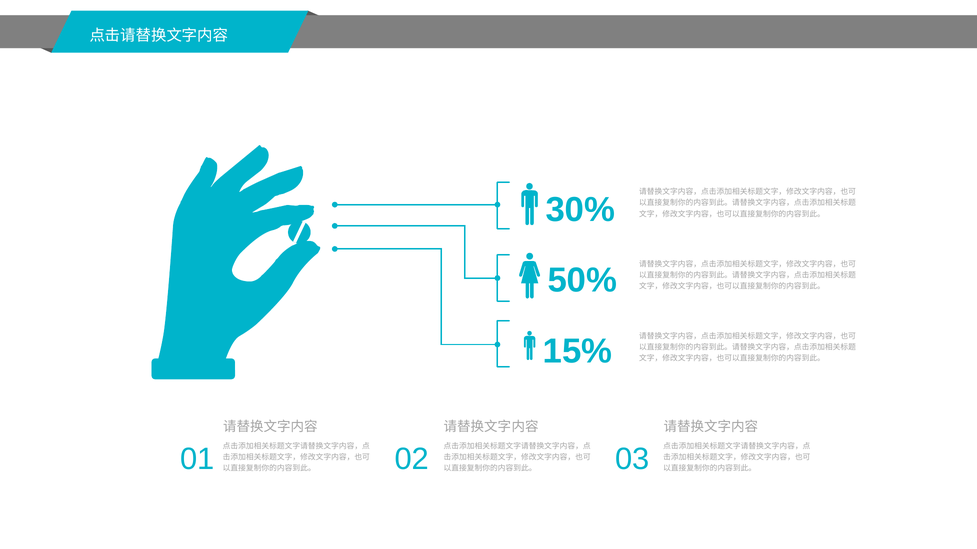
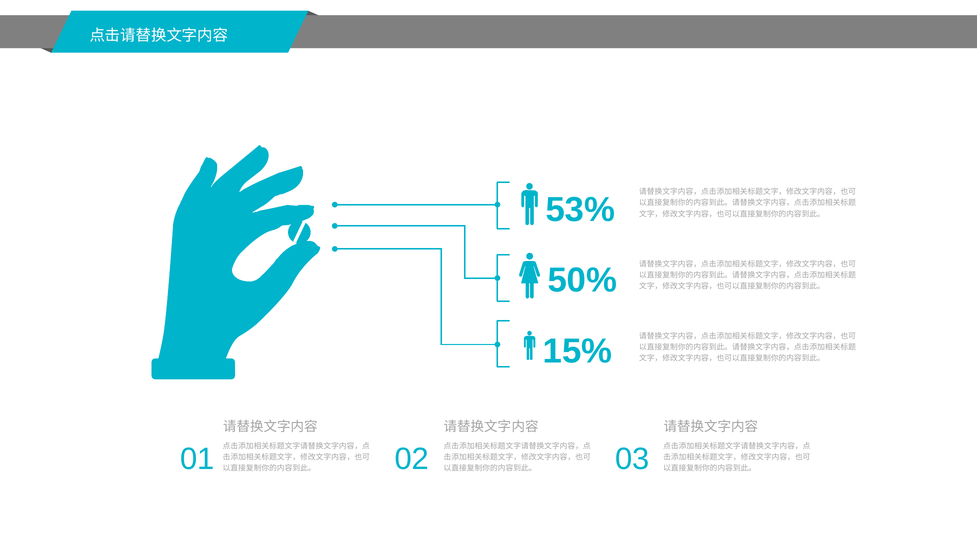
30%: 30% -> 53% (580, 210)
